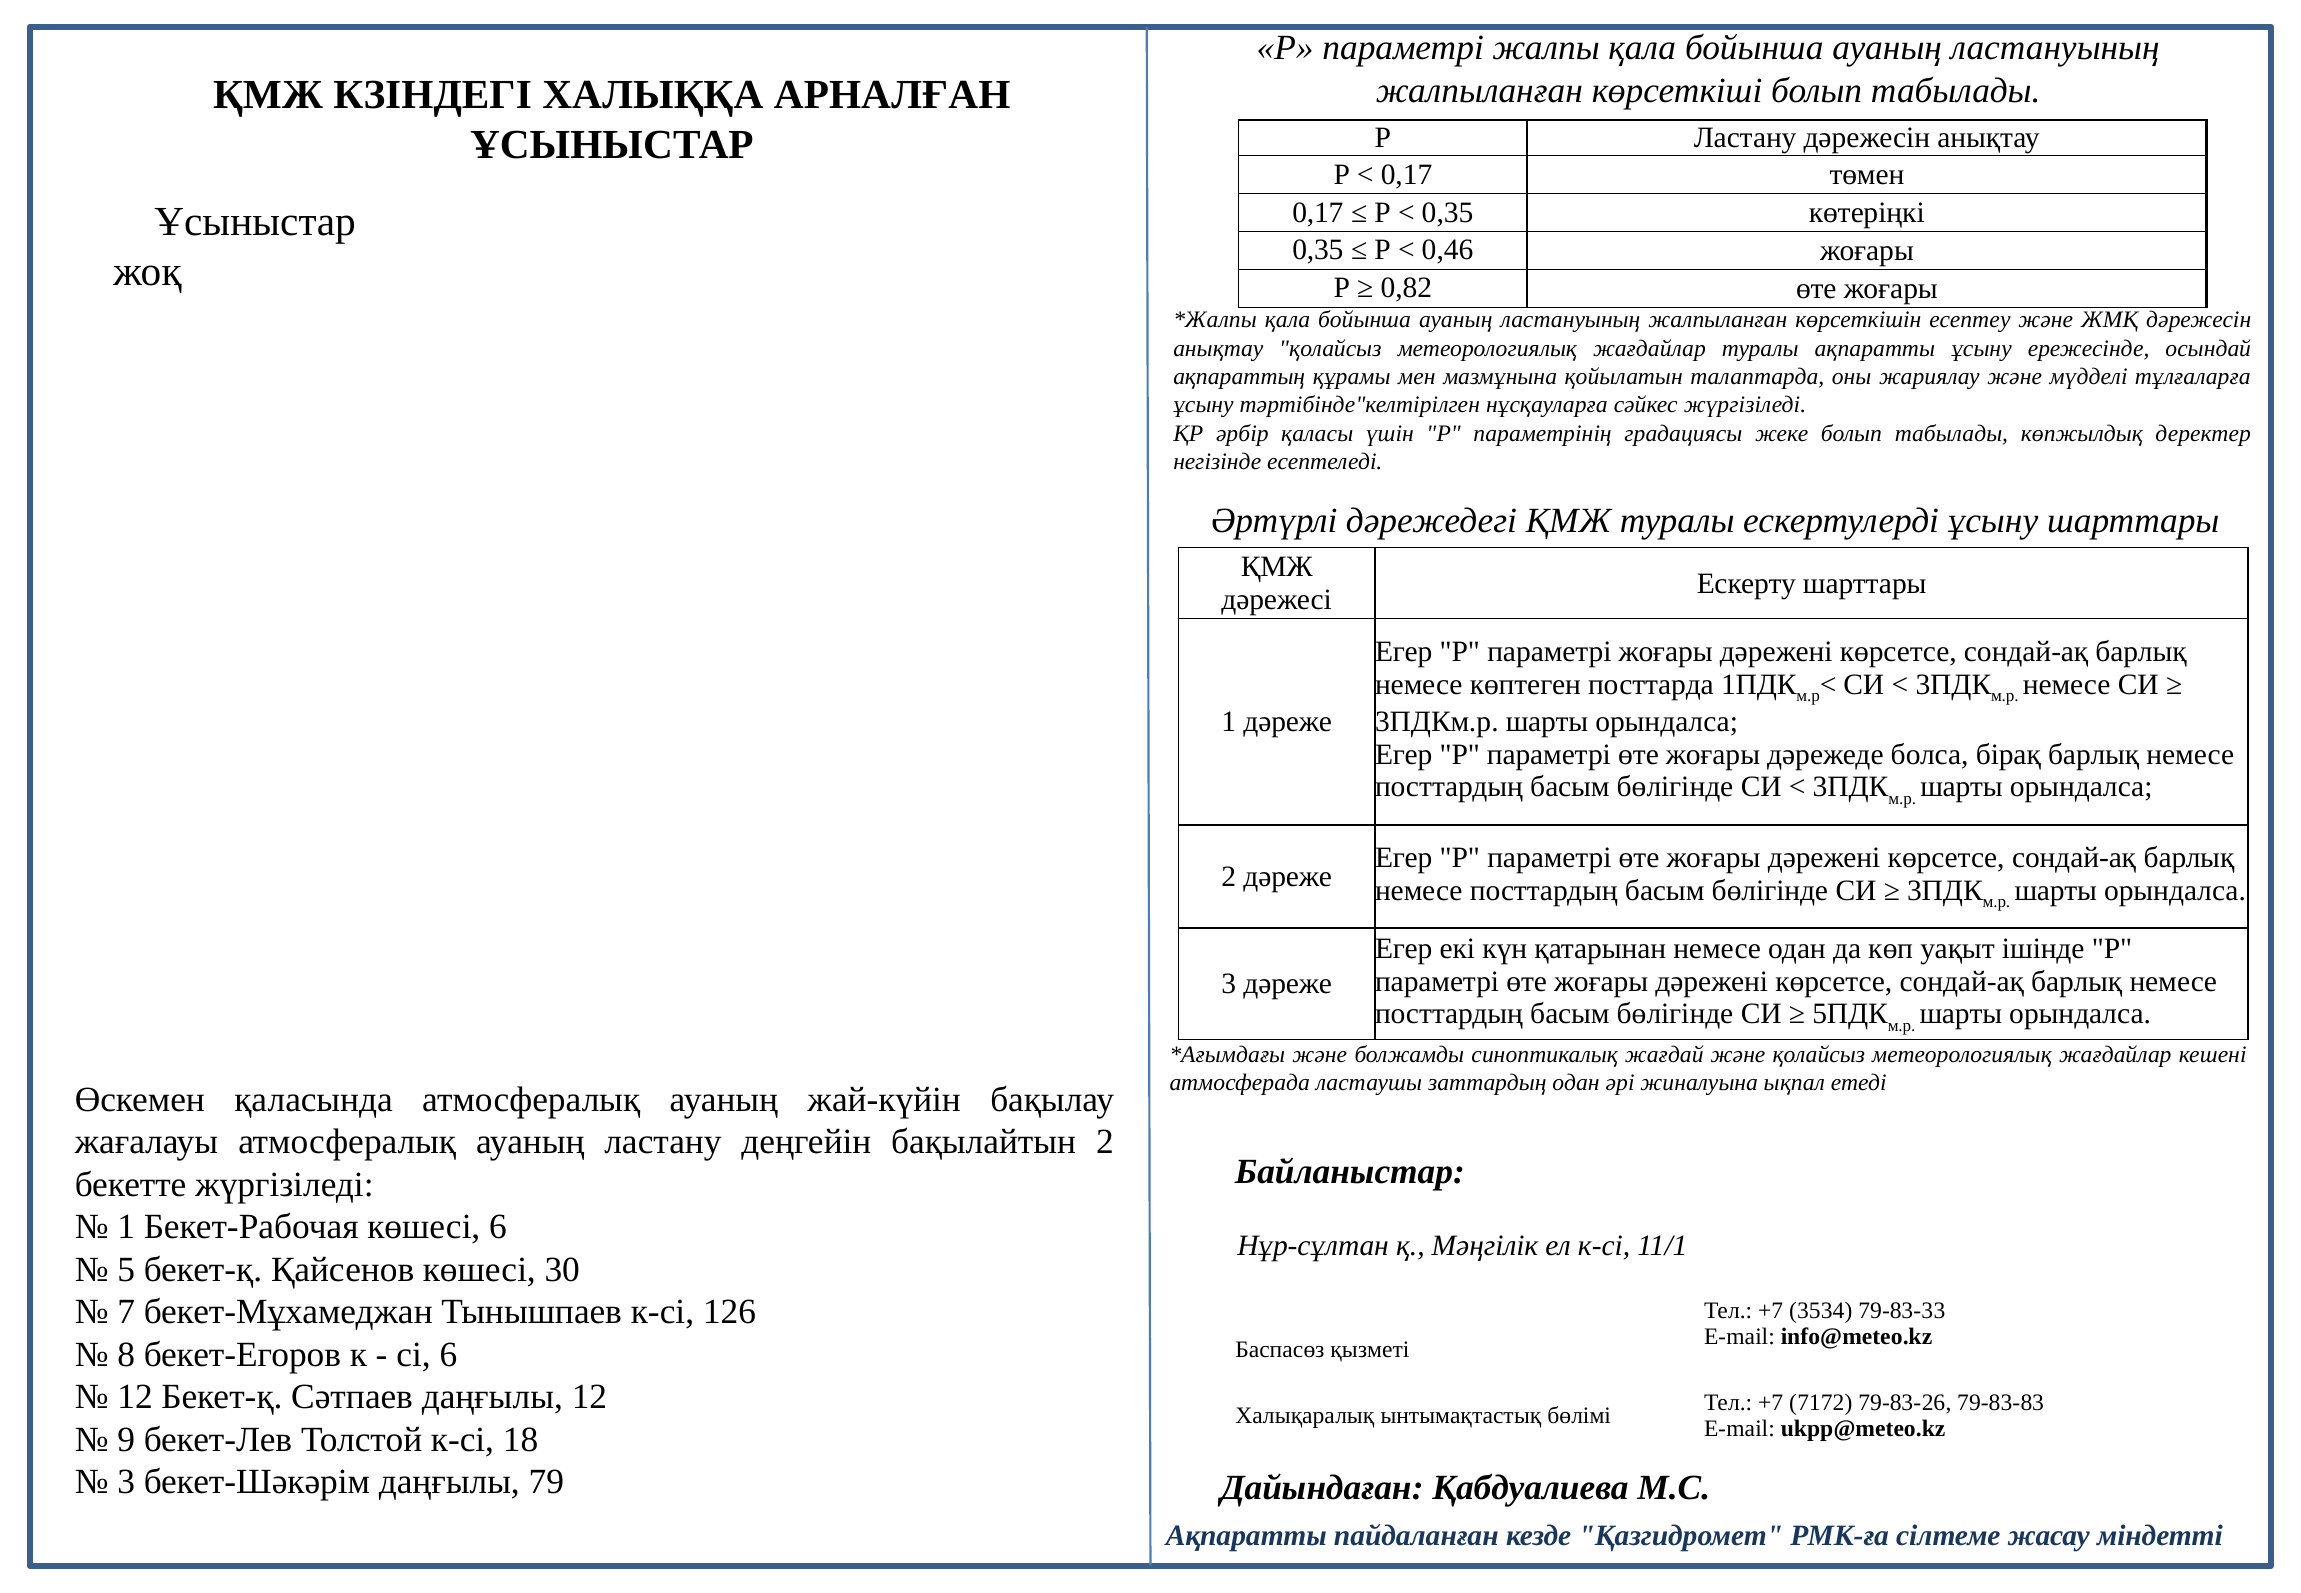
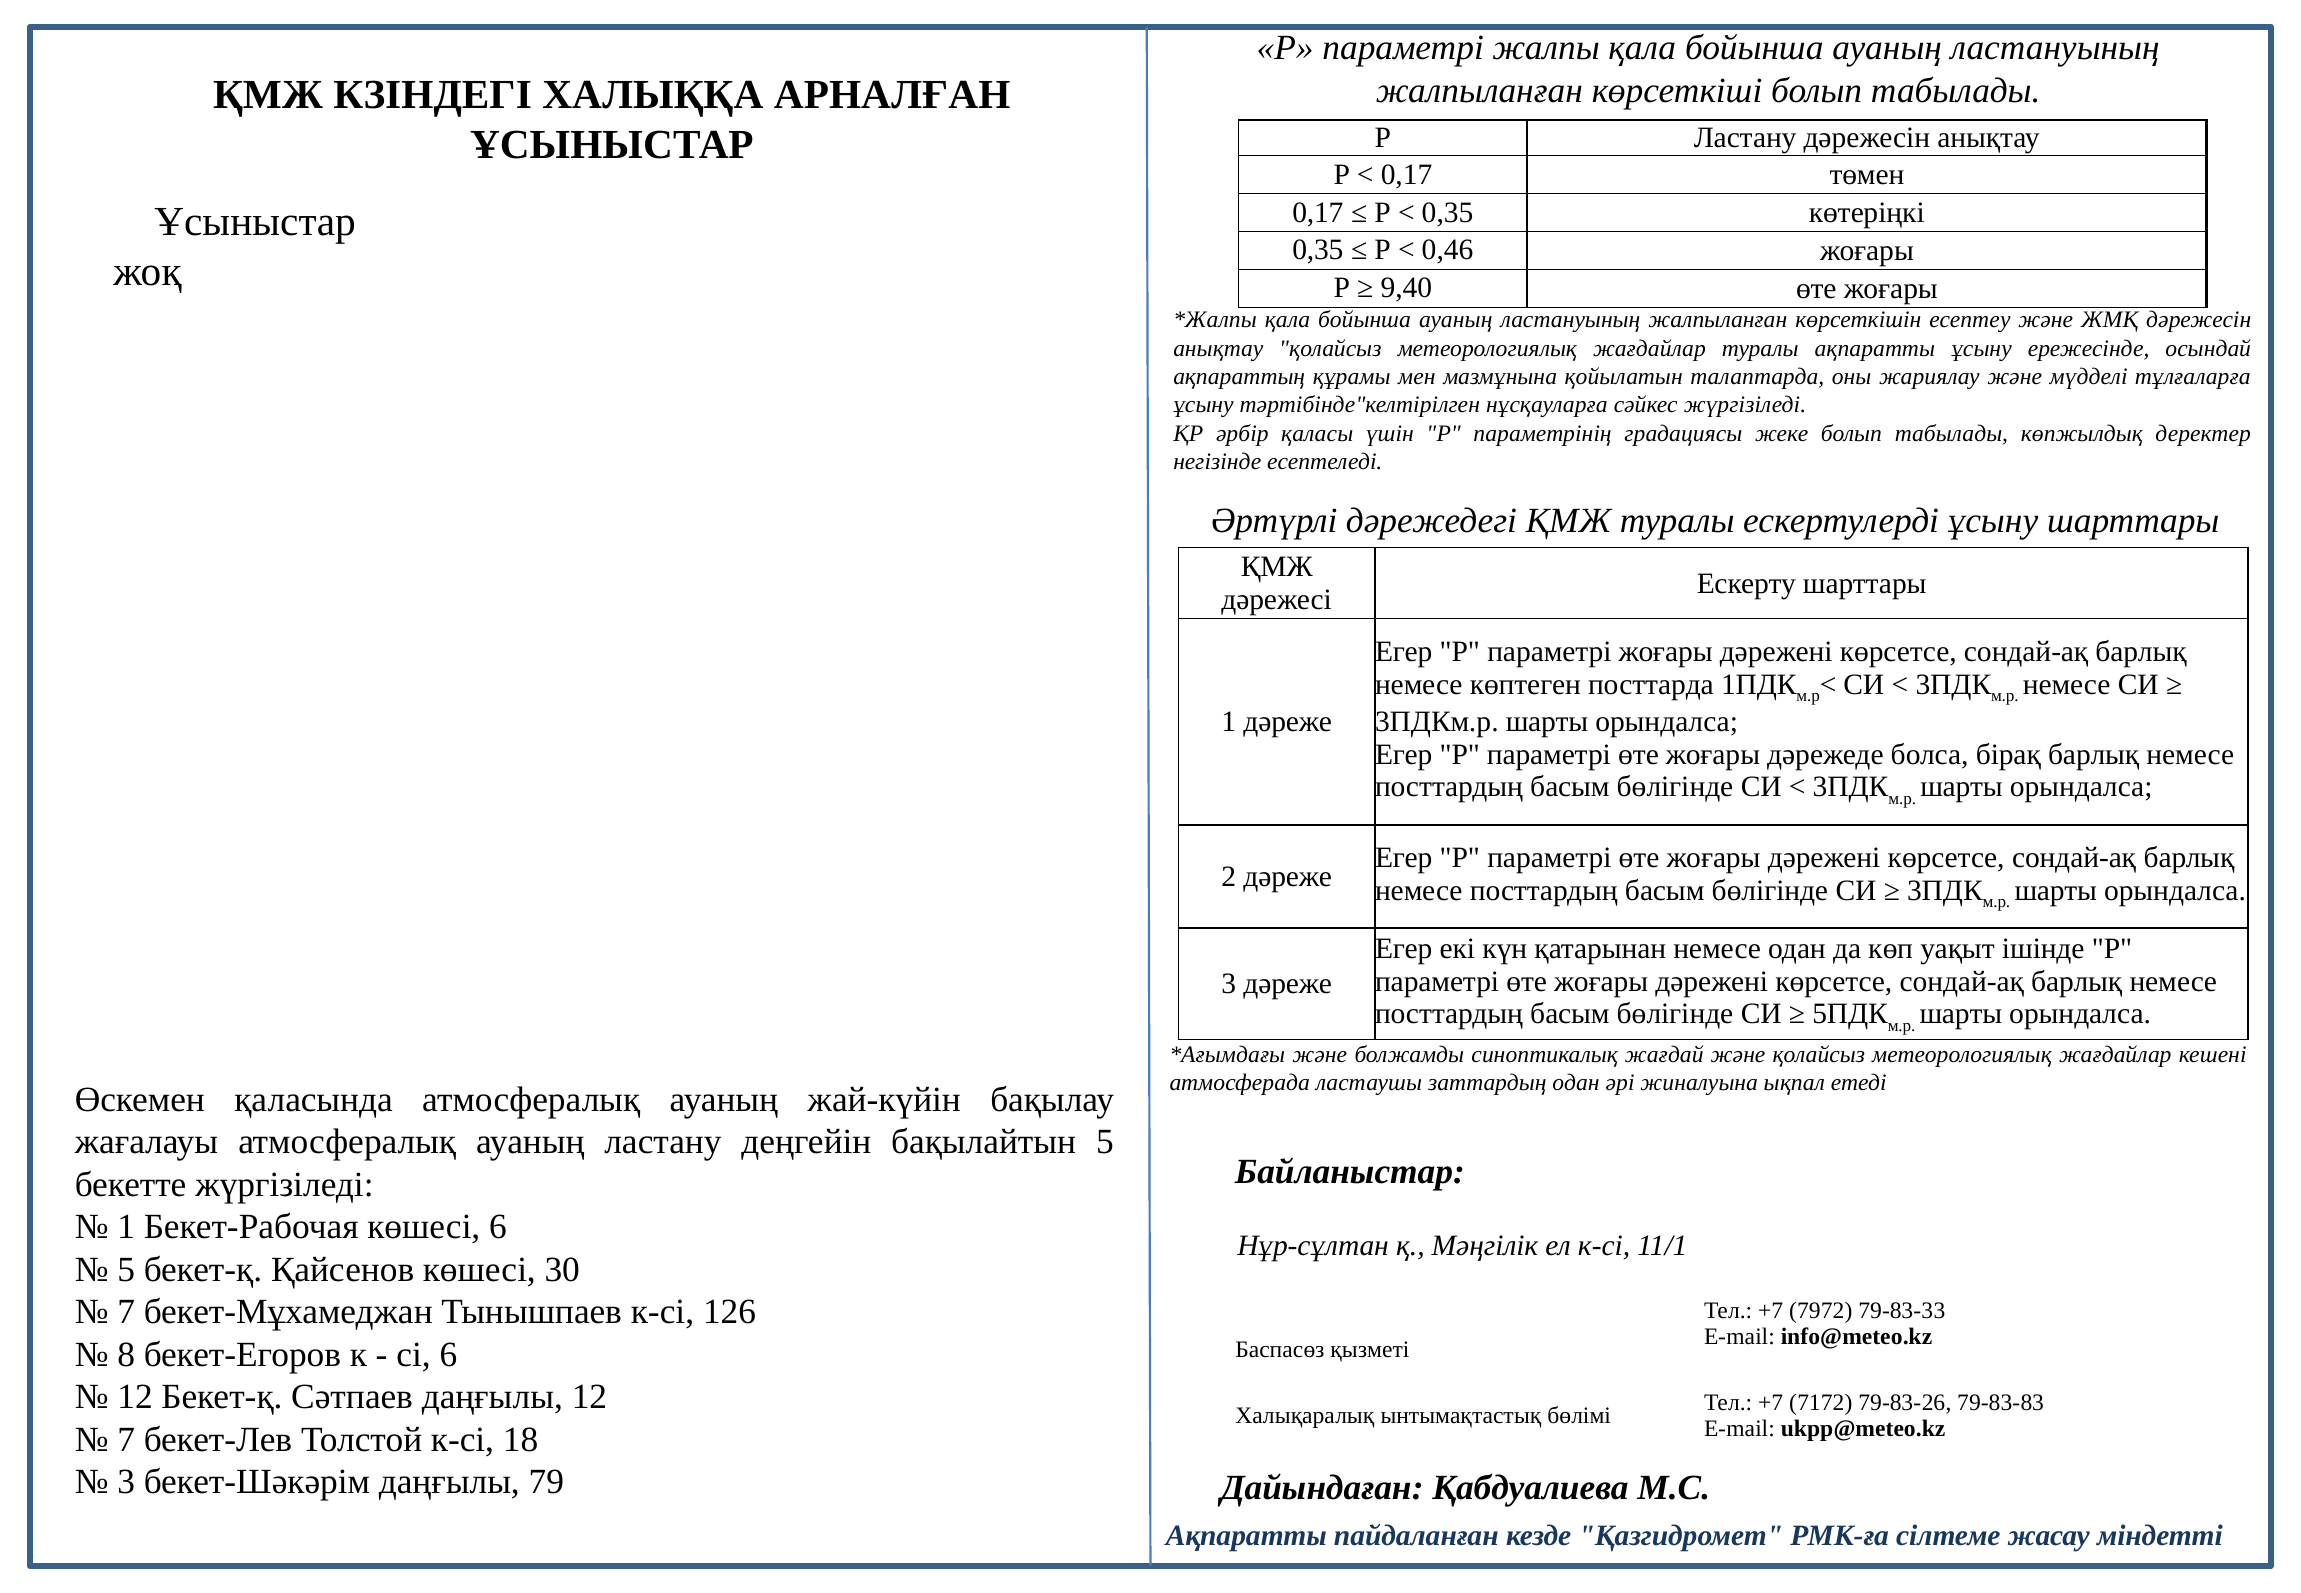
0,82: 0,82 -> 9,40 (1406, 288)
бақылайтын 2: 2 -> 5 (1105, 1142)
3534: 3534 -> 7972 (1821, 1311)
9: 9 -> 7 (126, 1439)
